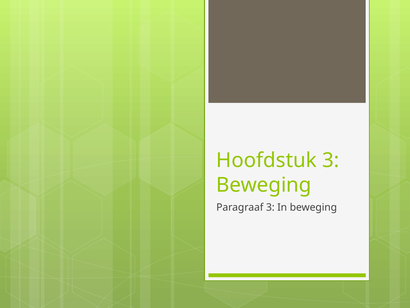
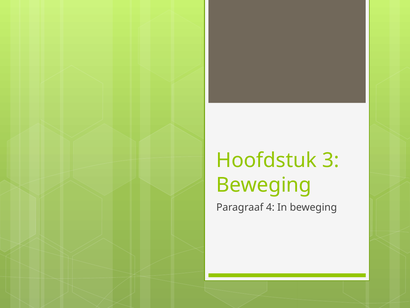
Paragraaf 3: 3 -> 4 (270, 207)
